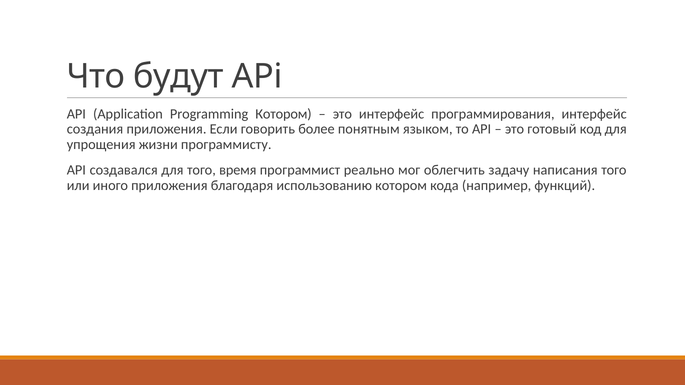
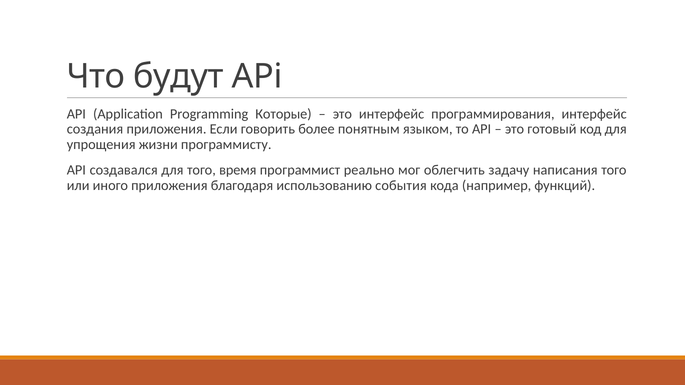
Programming Котором: Котором -> Которые (283, 114)
использованию котором: котором -> события (401, 186)
